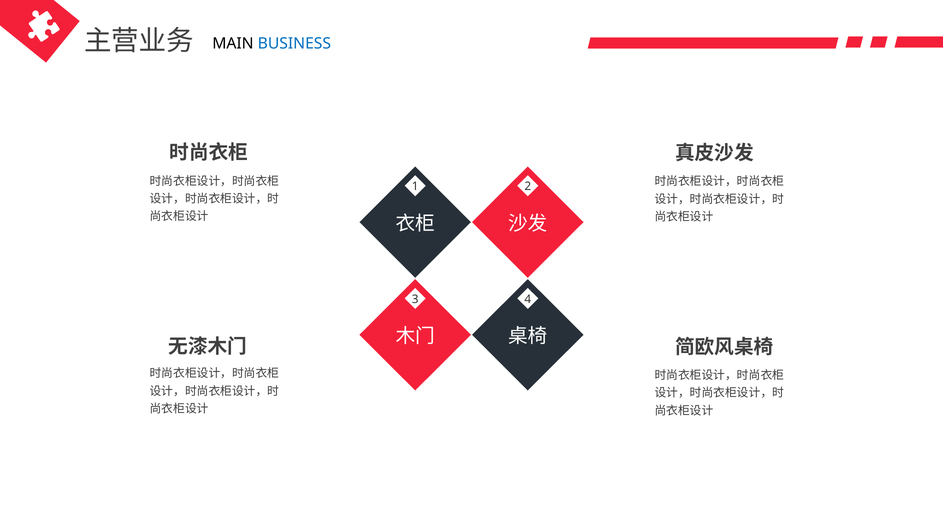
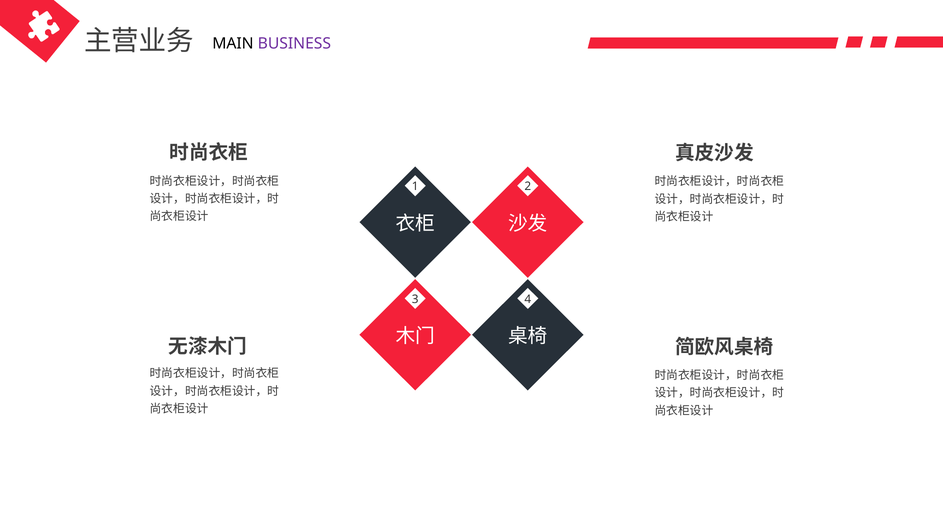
BUSINESS colour: blue -> purple (294, 43)
